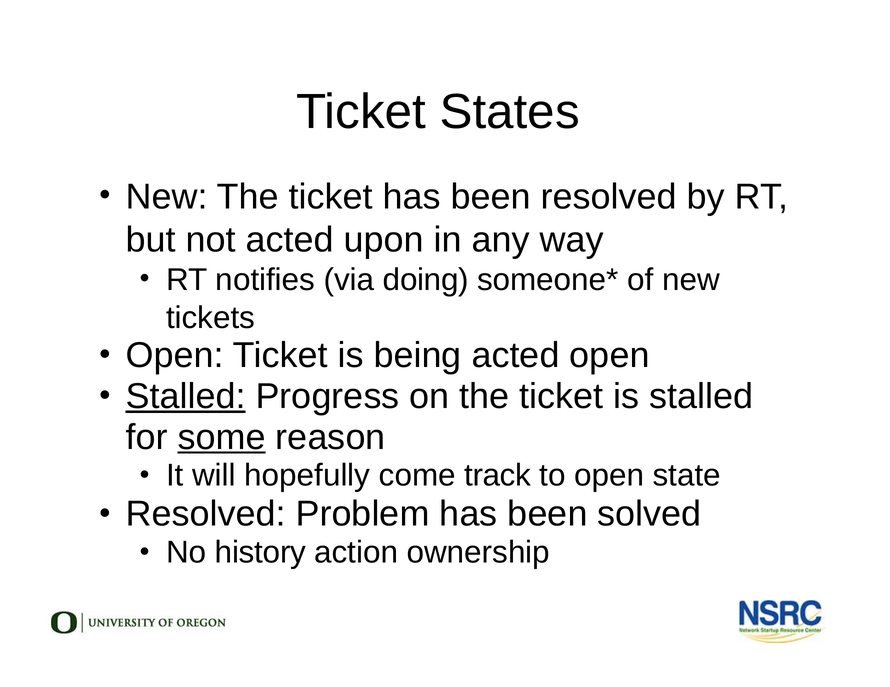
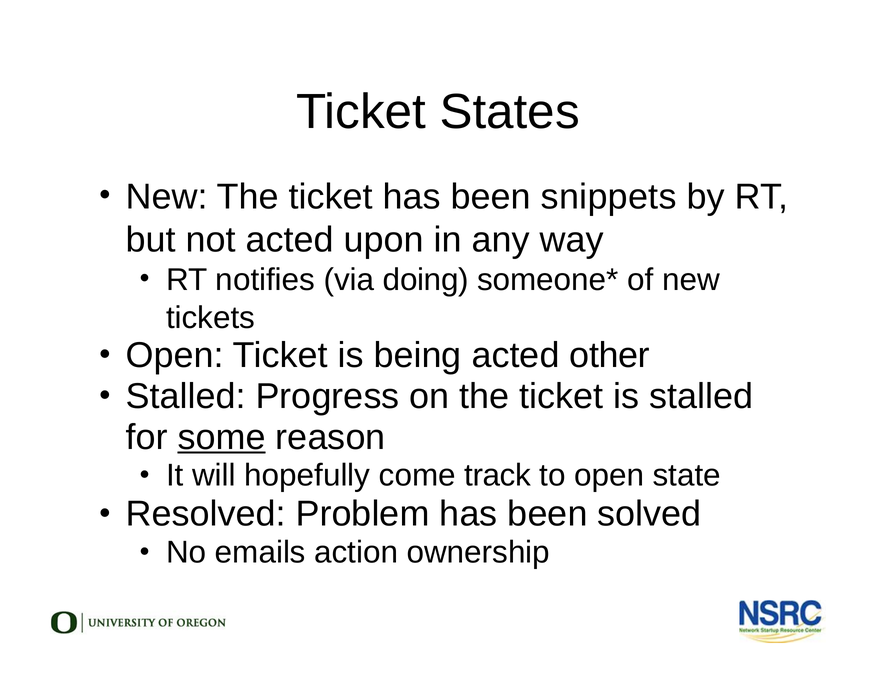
been resolved: resolved -> snippets (609, 197)
acted open: open -> other (610, 356)
Stalled underline: present -> none (186, 397)
history: history -> emails (260, 553)
